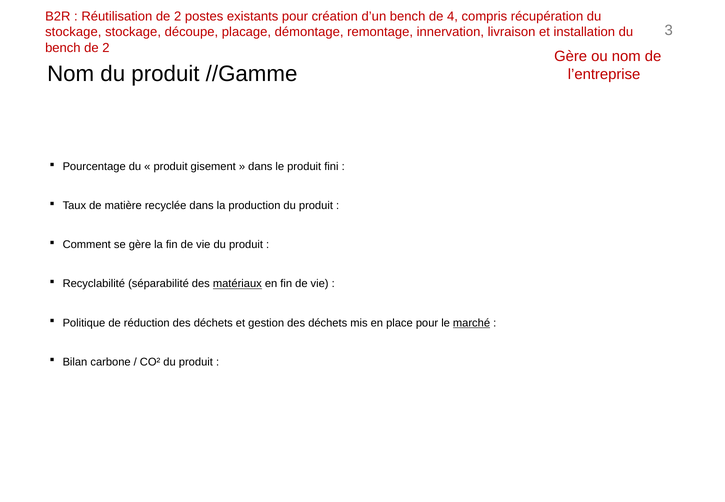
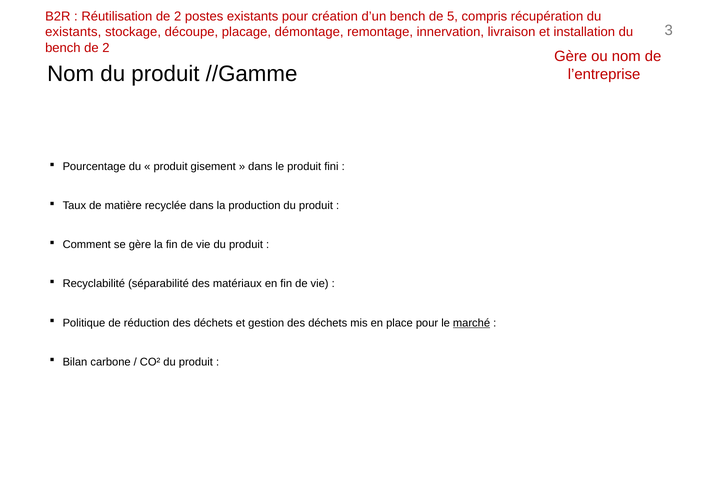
4: 4 -> 5 (453, 17)
stockage: stockage -> existants (73, 32)
matériaux underline: present -> none (237, 284)
